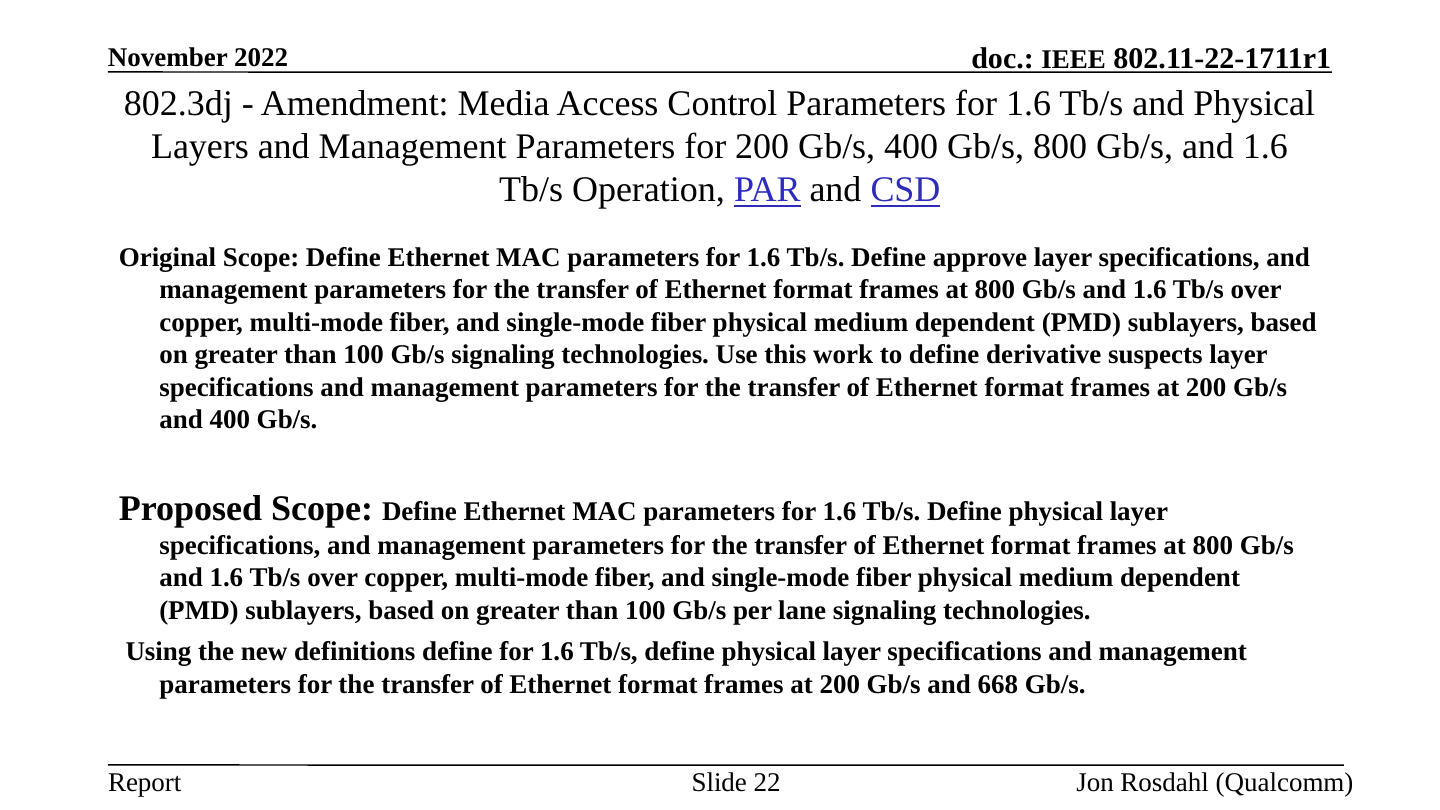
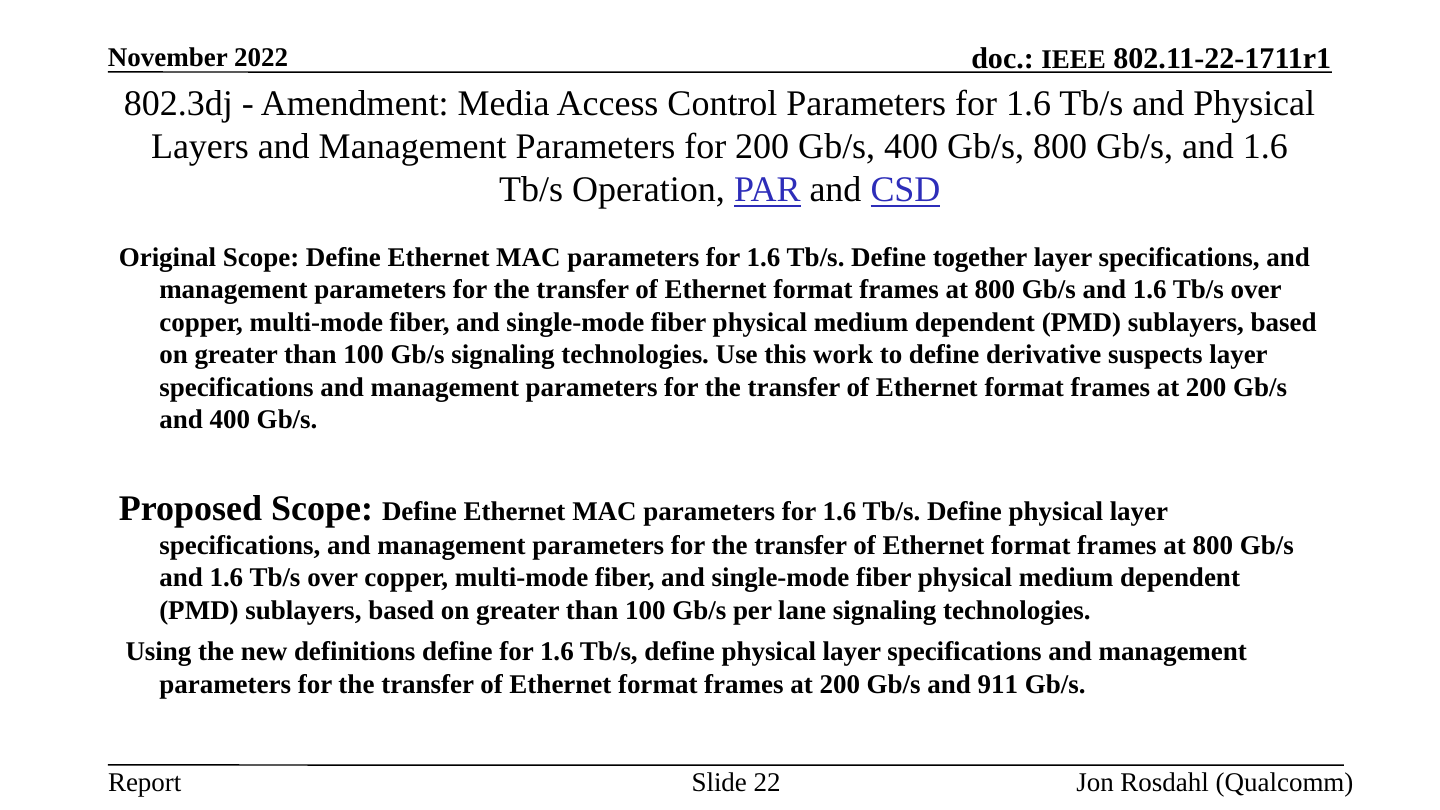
approve: approve -> together (980, 258)
668: 668 -> 911 (998, 684)
